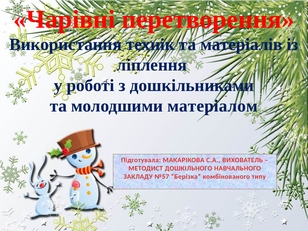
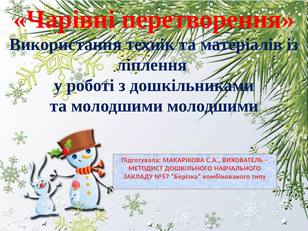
молодшими матеріалом: матеріалом -> молодшими (213, 106)
